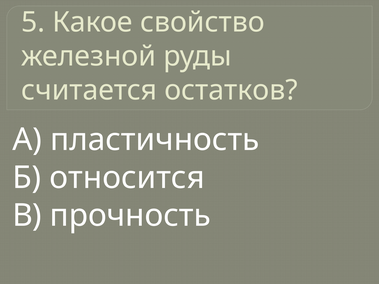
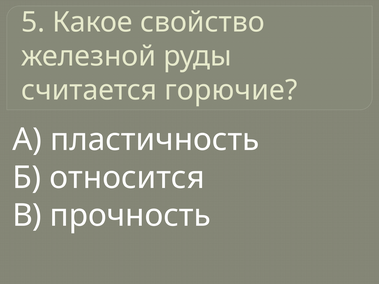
остатков: остатков -> горючие (231, 90)
